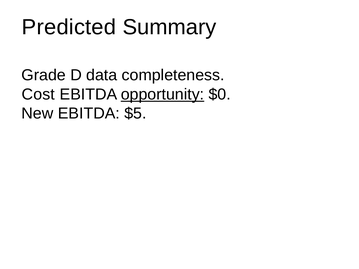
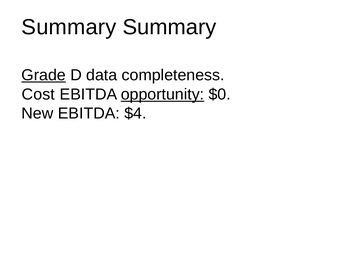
Predicted: Predicted -> Summary (69, 27)
Grade underline: none -> present (44, 75)
$5: $5 -> $4 (135, 114)
